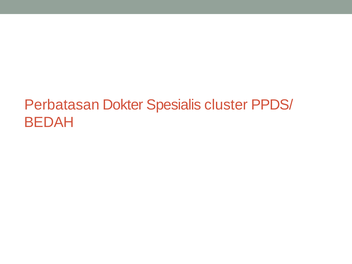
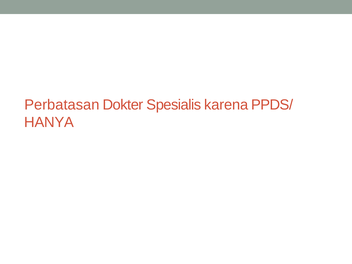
cluster: cluster -> karena (226, 105)
BEDAH: BEDAH -> HANYA (49, 122)
